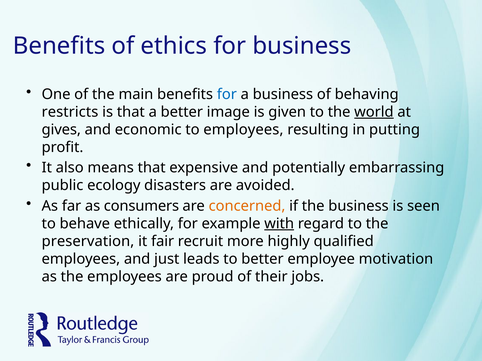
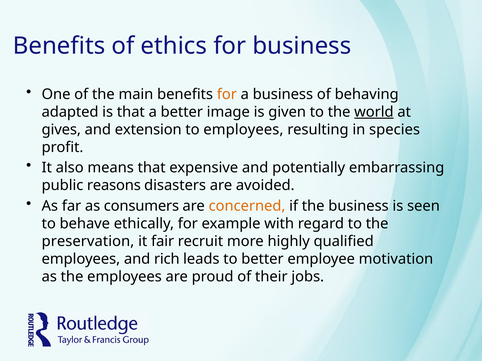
for colour: blue -> orange (227, 94)
restricts: restricts -> adapted (70, 112)
economic: economic -> extension (148, 130)
putting: putting -> species (395, 130)
ecology: ecology -> reasons (114, 186)
with underline: present -> none (279, 224)
just: just -> rich (167, 259)
